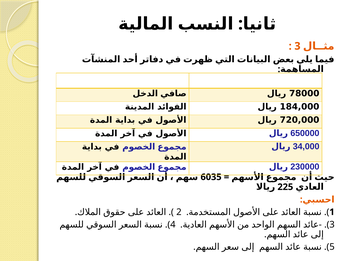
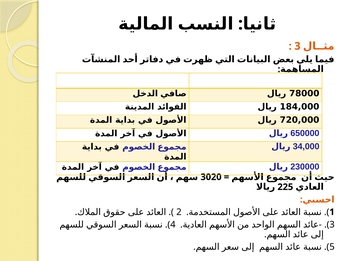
6035: 6035 -> 3020 (211, 177)
